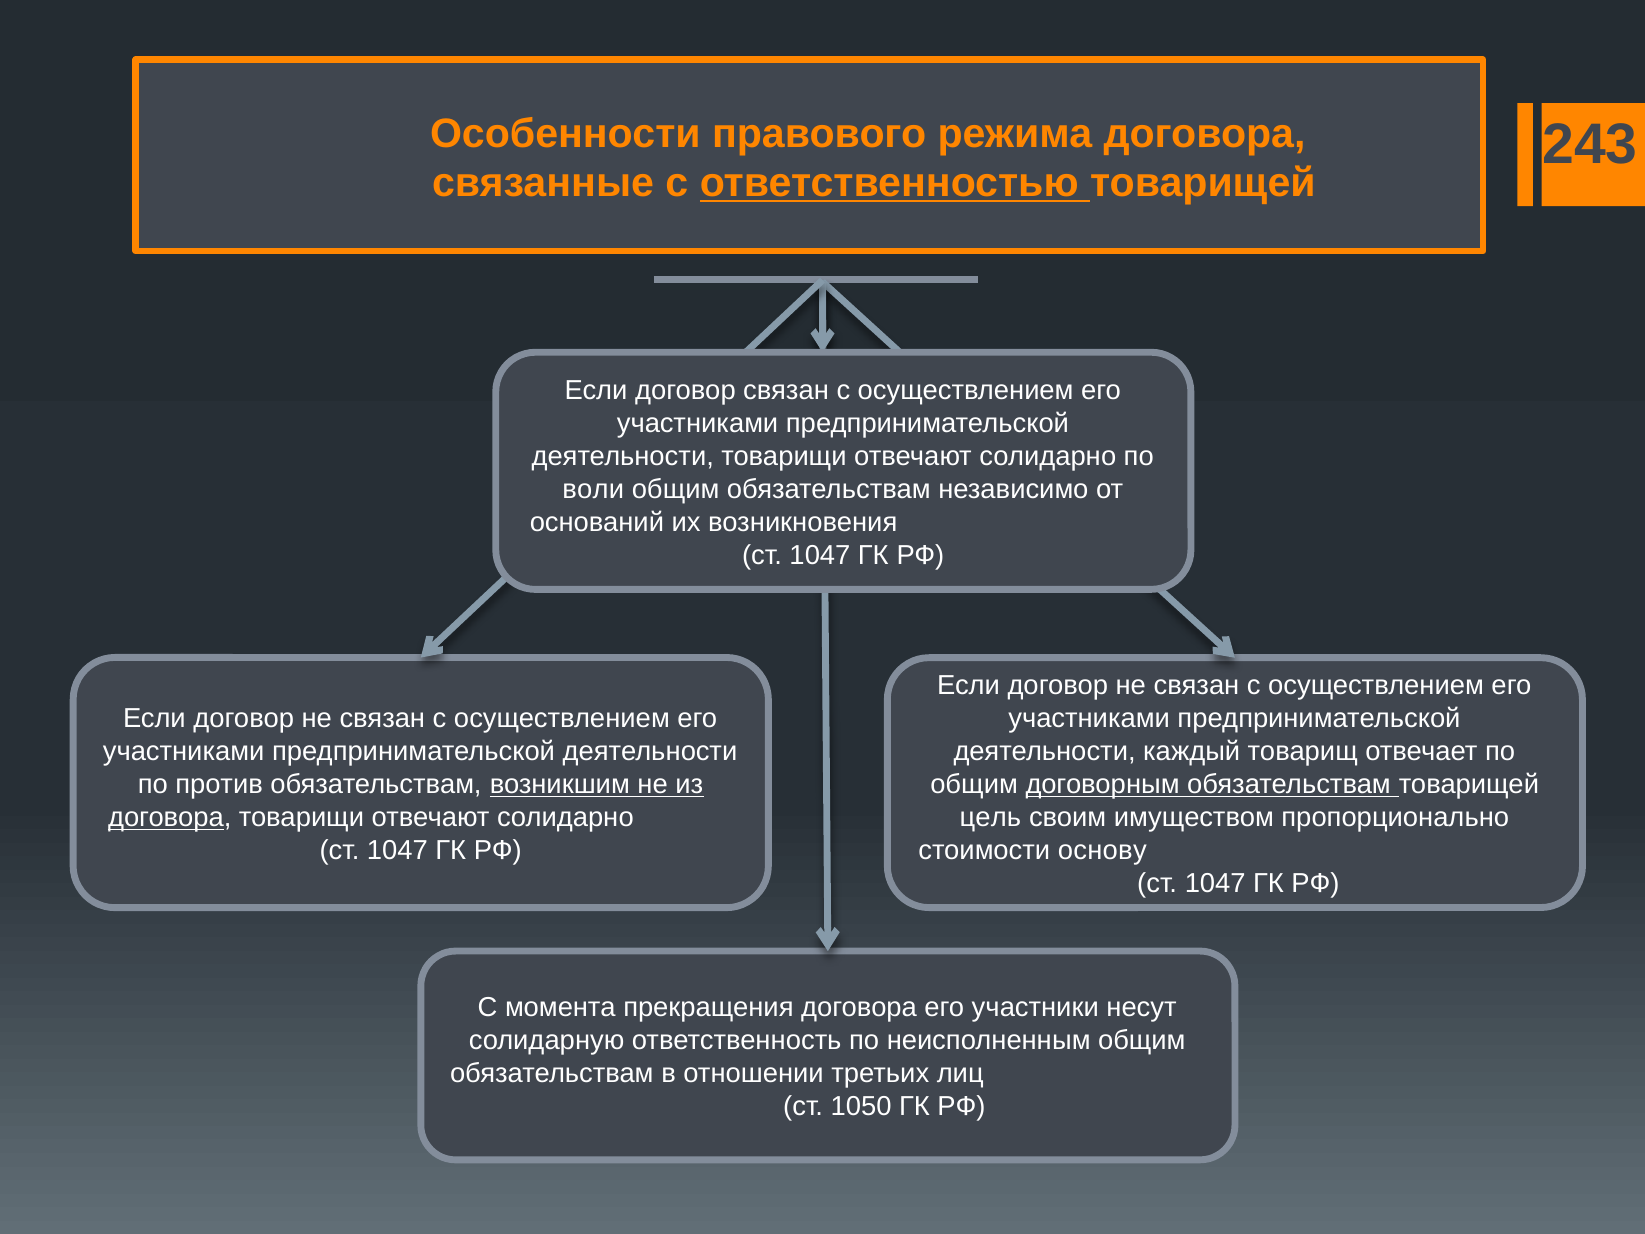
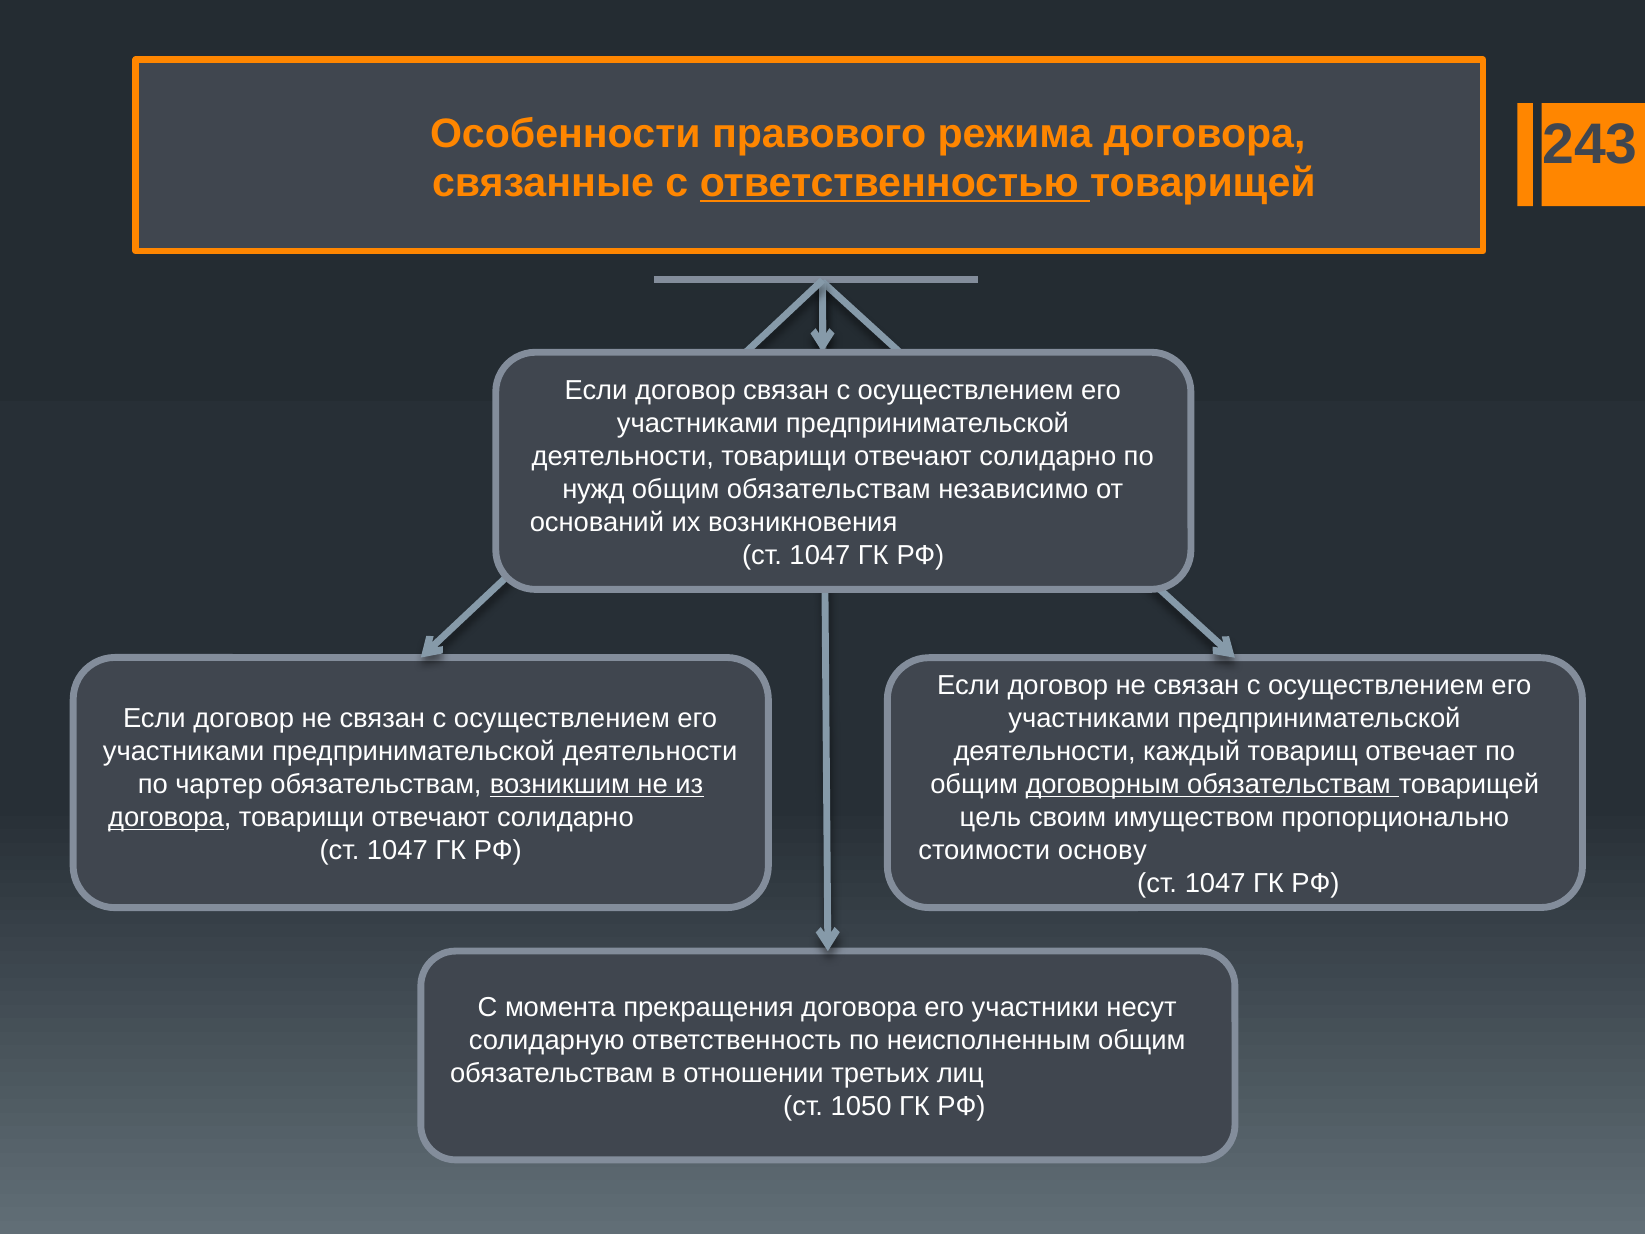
воли: воли -> нужд (593, 489)
против: против -> чартер (219, 784)
